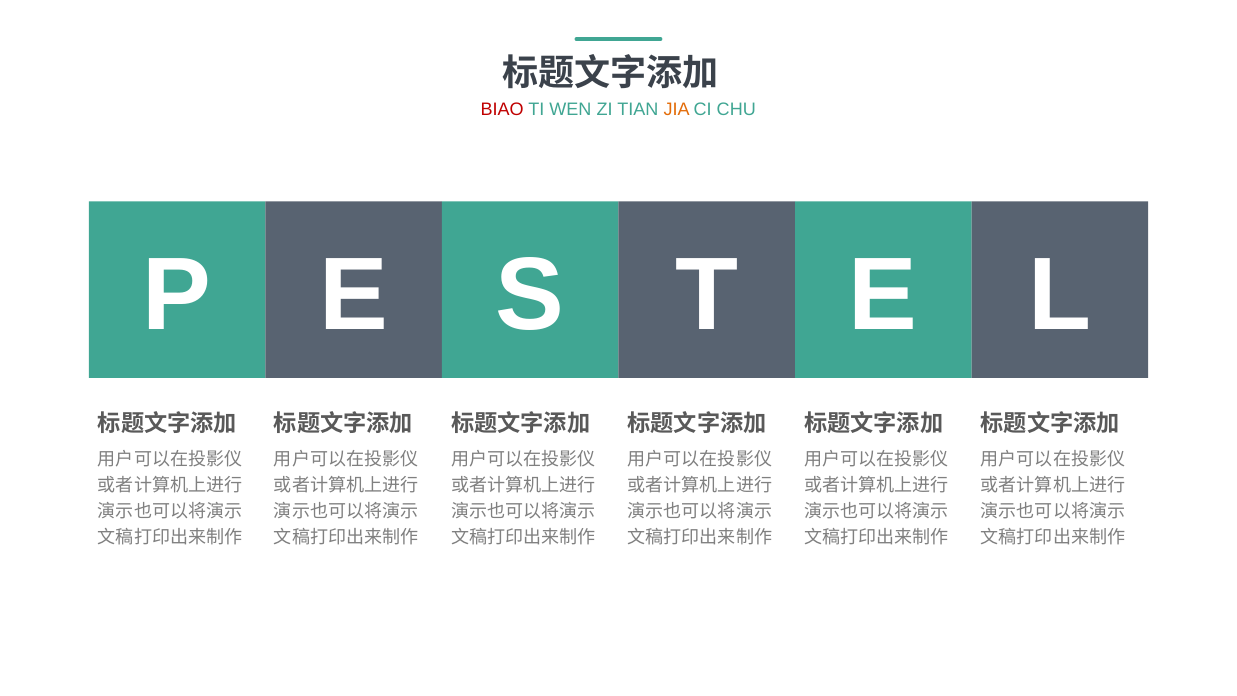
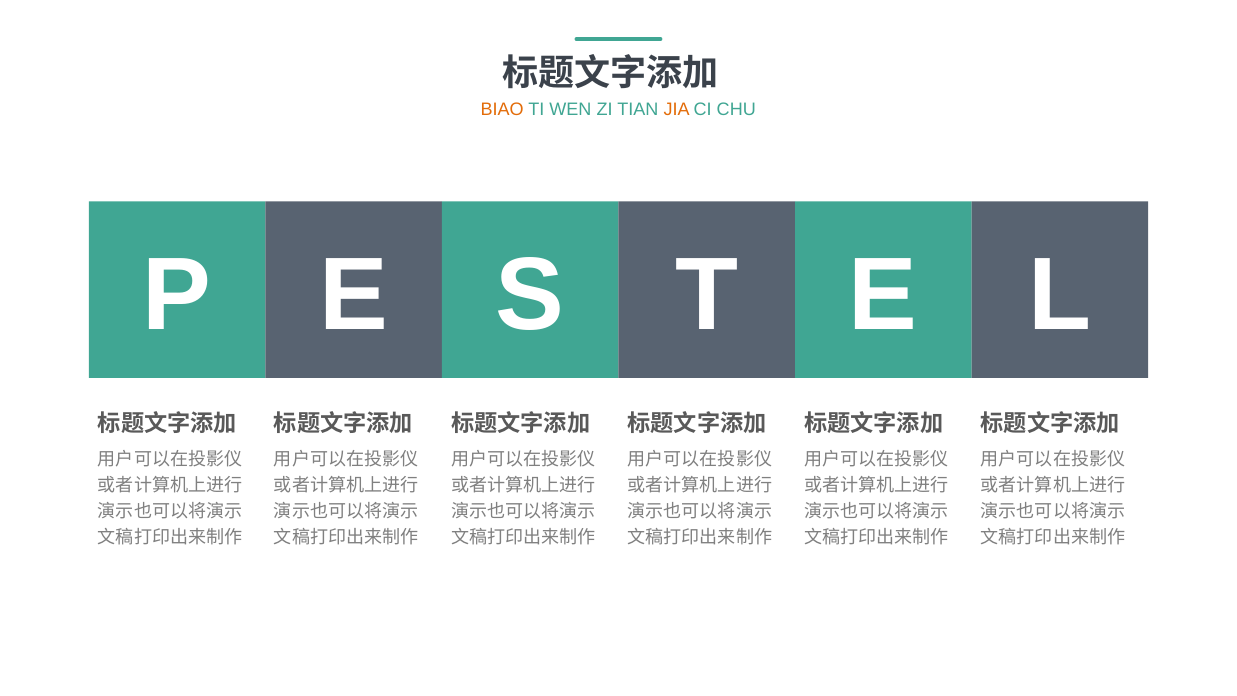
BIAO colour: red -> orange (502, 110)
